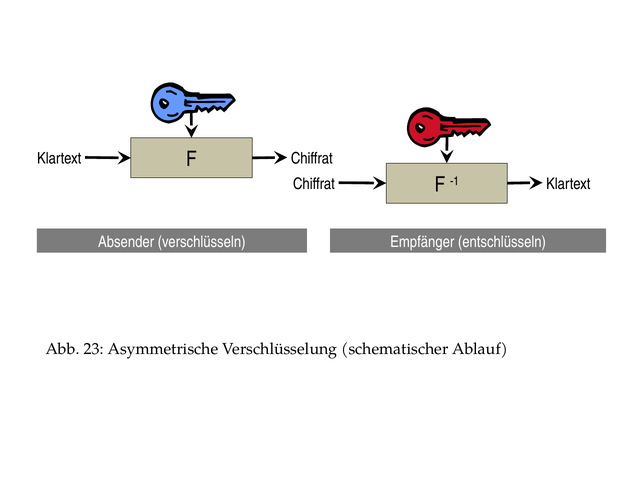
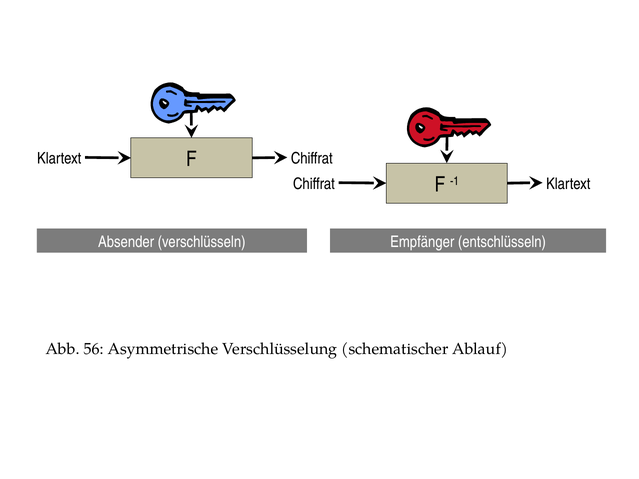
23: 23 -> 56 (94, 349)
